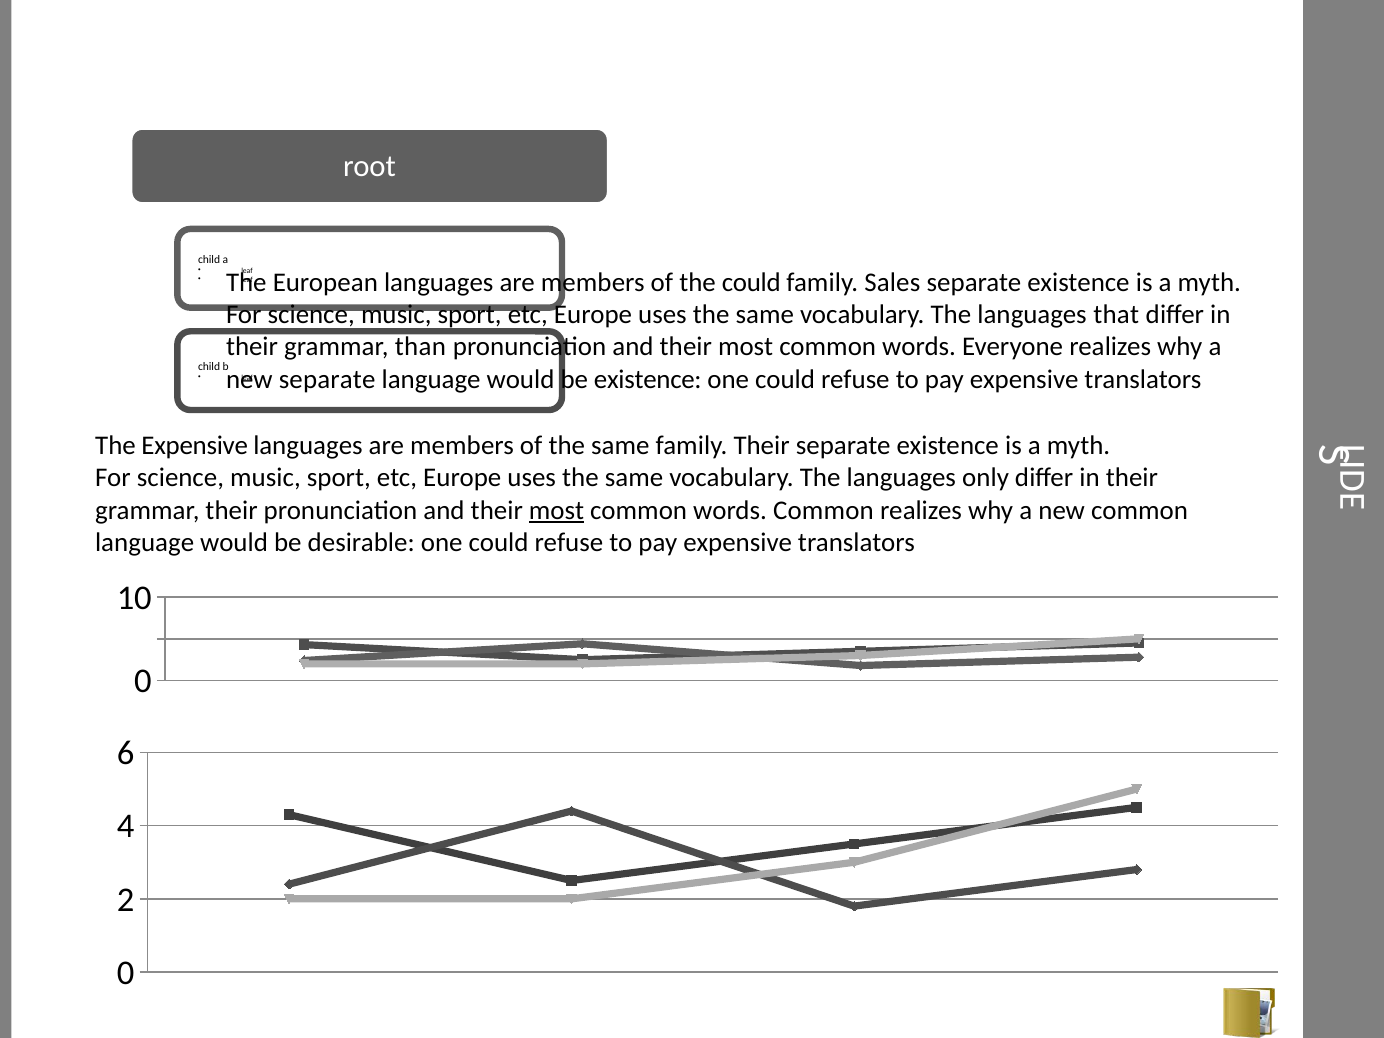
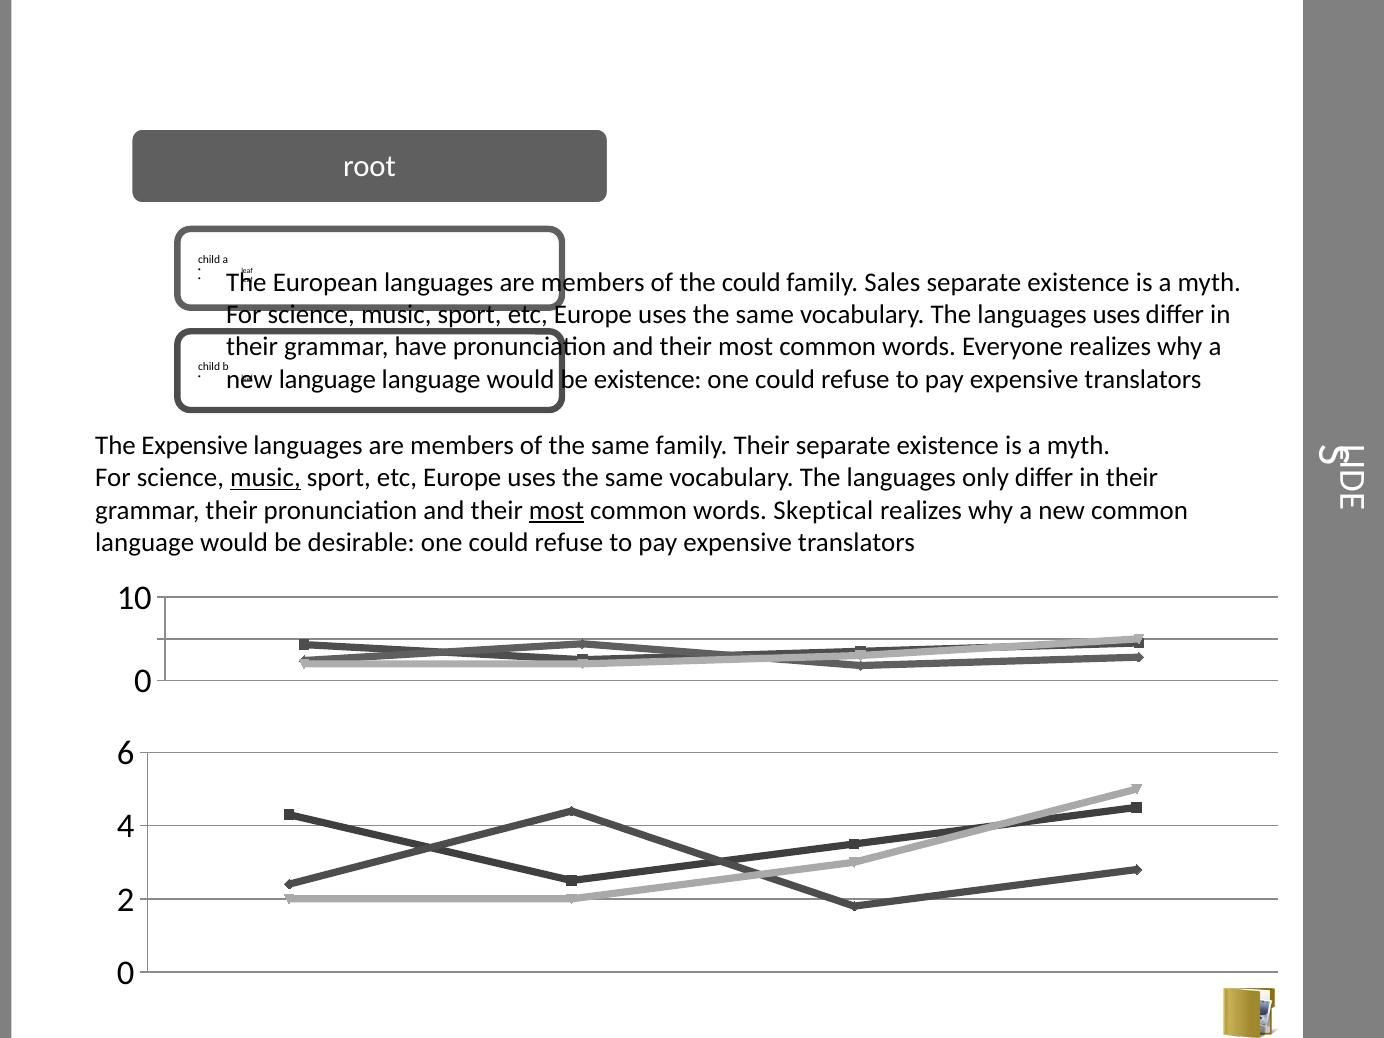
languages that: that -> uses (1116, 315)
than: than -> have (421, 347)
separate: separate -> language (327, 379)
music underline: none -> present (265, 478)
words Common: Common -> Skeptical (823, 510)
